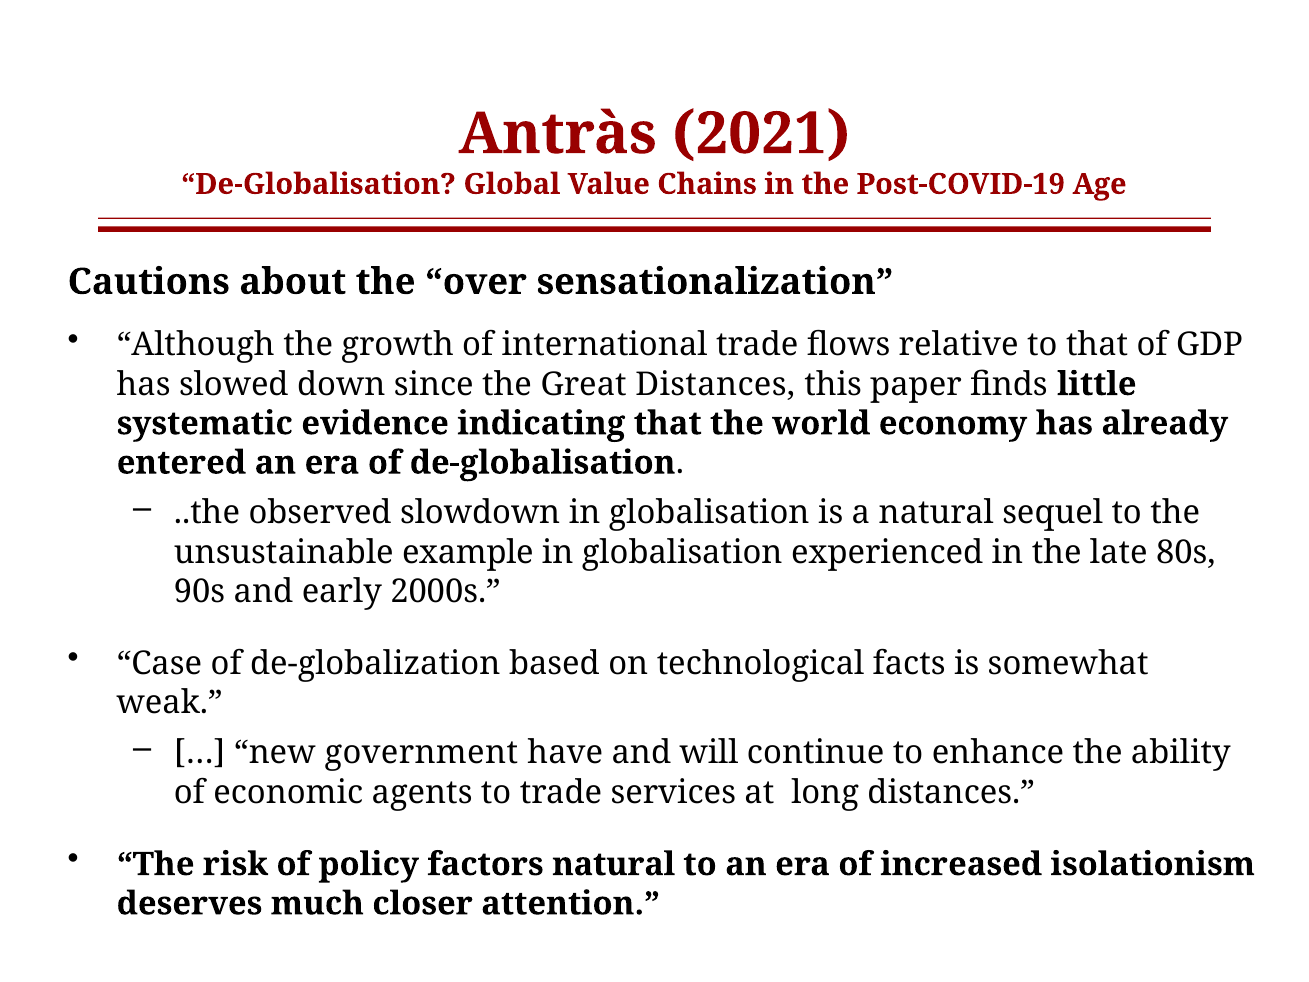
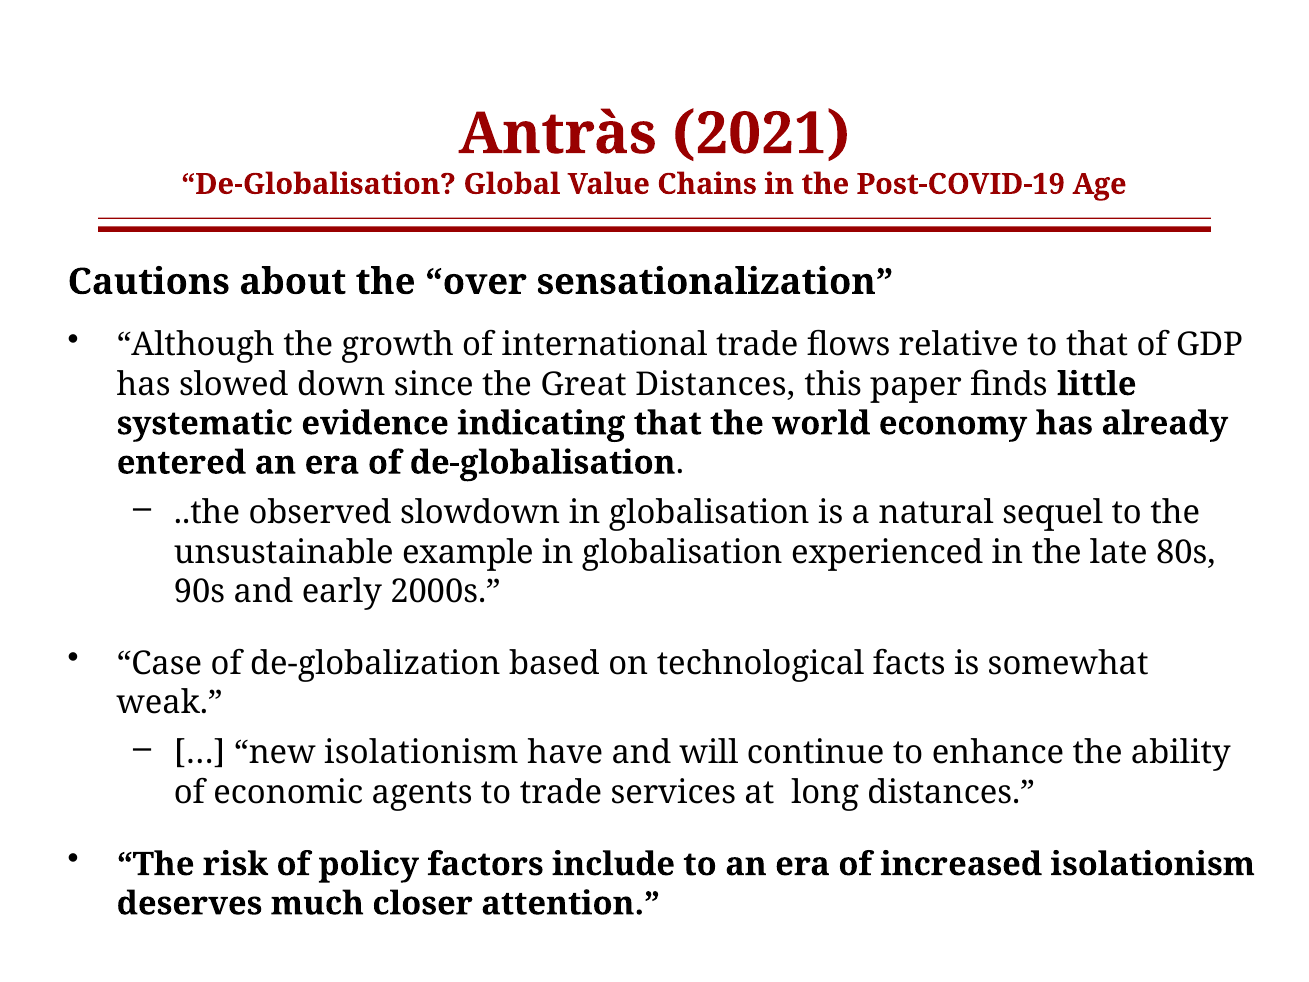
new government: government -> isolationism (421, 753)
factors natural: natural -> include (614, 864)
